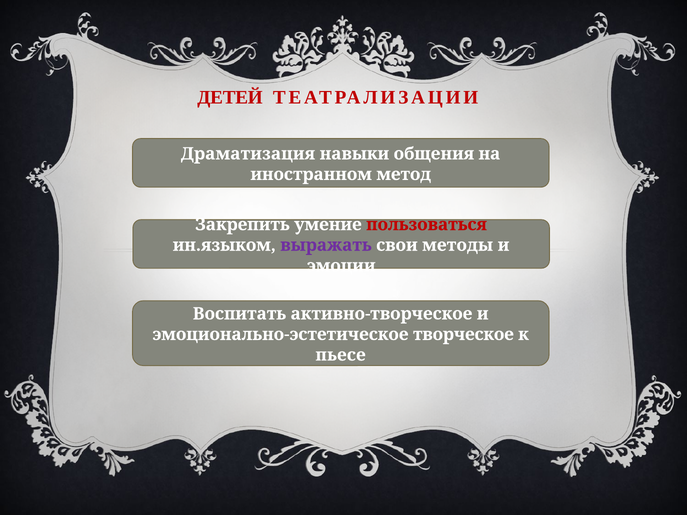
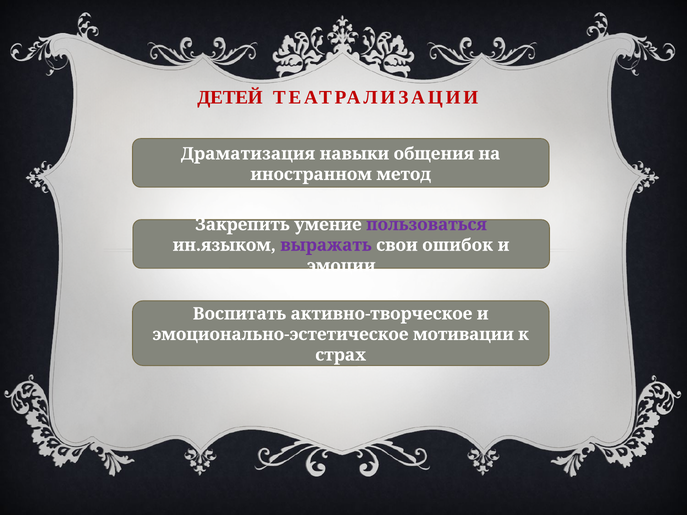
пользоваться colour: red -> purple (427, 225)
методы: методы -> ошибок (458, 245)
творческое: творческое -> мотивации (463, 335)
пьесе: пьесе -> страх (341, 355)
